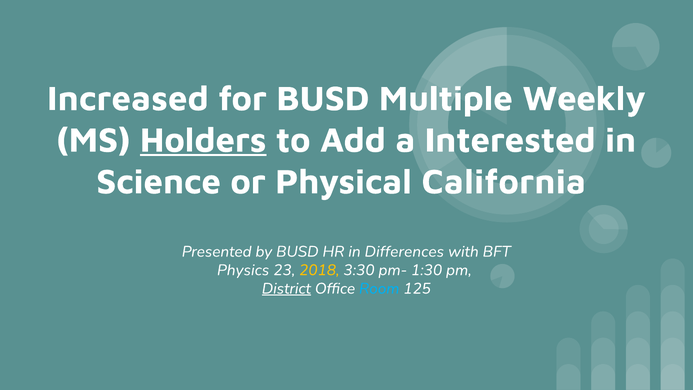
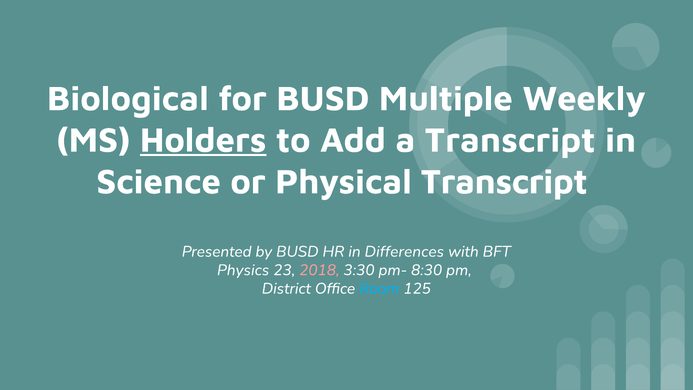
Increased: Increased -> Biological (128, 99)
a Interested: Interested -> Transcript (510, 140)
Physical California: California -> Transcript (504, 182)
2018 colour: yellow -> pink (319, 270)
1:30: 1:30 -> 8:30 (427, 270)
District underline: present -> none (286, 288)
